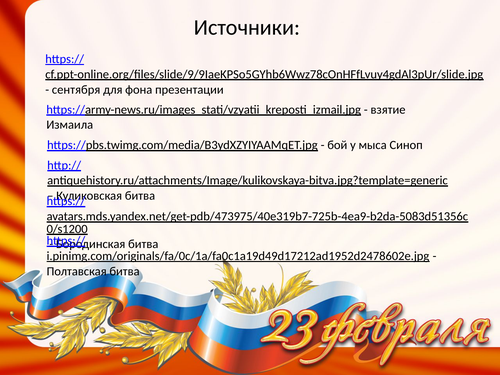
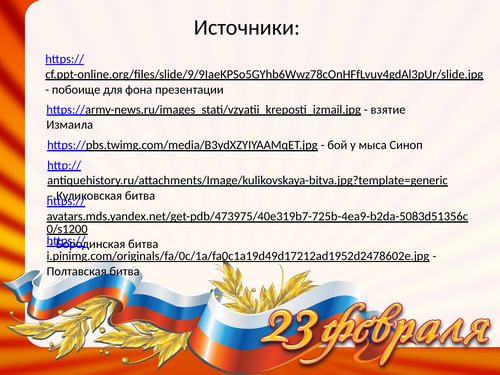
сентября: сентября -> побоище (76, 90)
